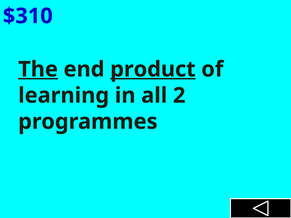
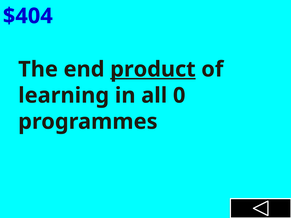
$310: $310 -> $404 (28, 16)
The underline: present -> none (38, 69)
2: 2 -> 0 (179, 96)
